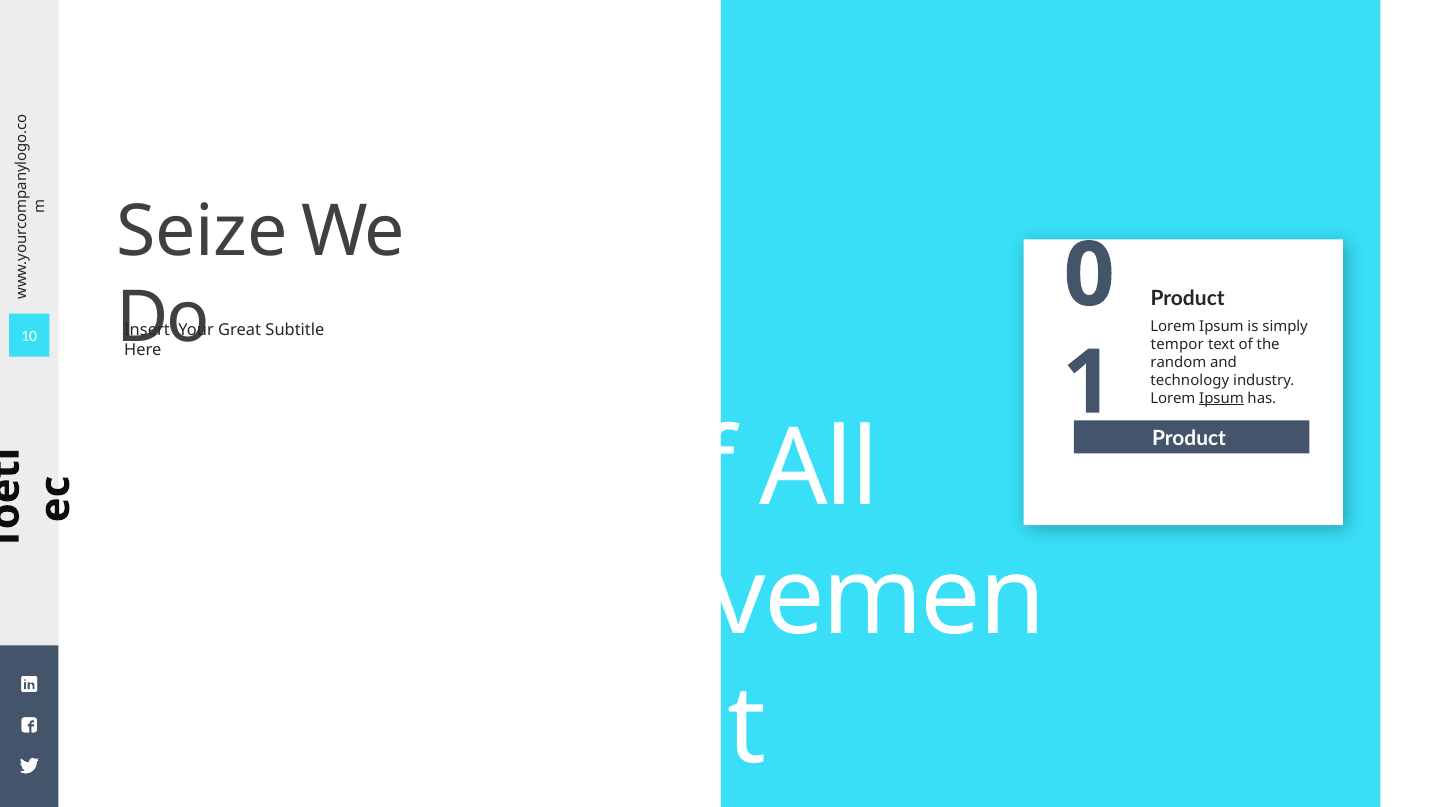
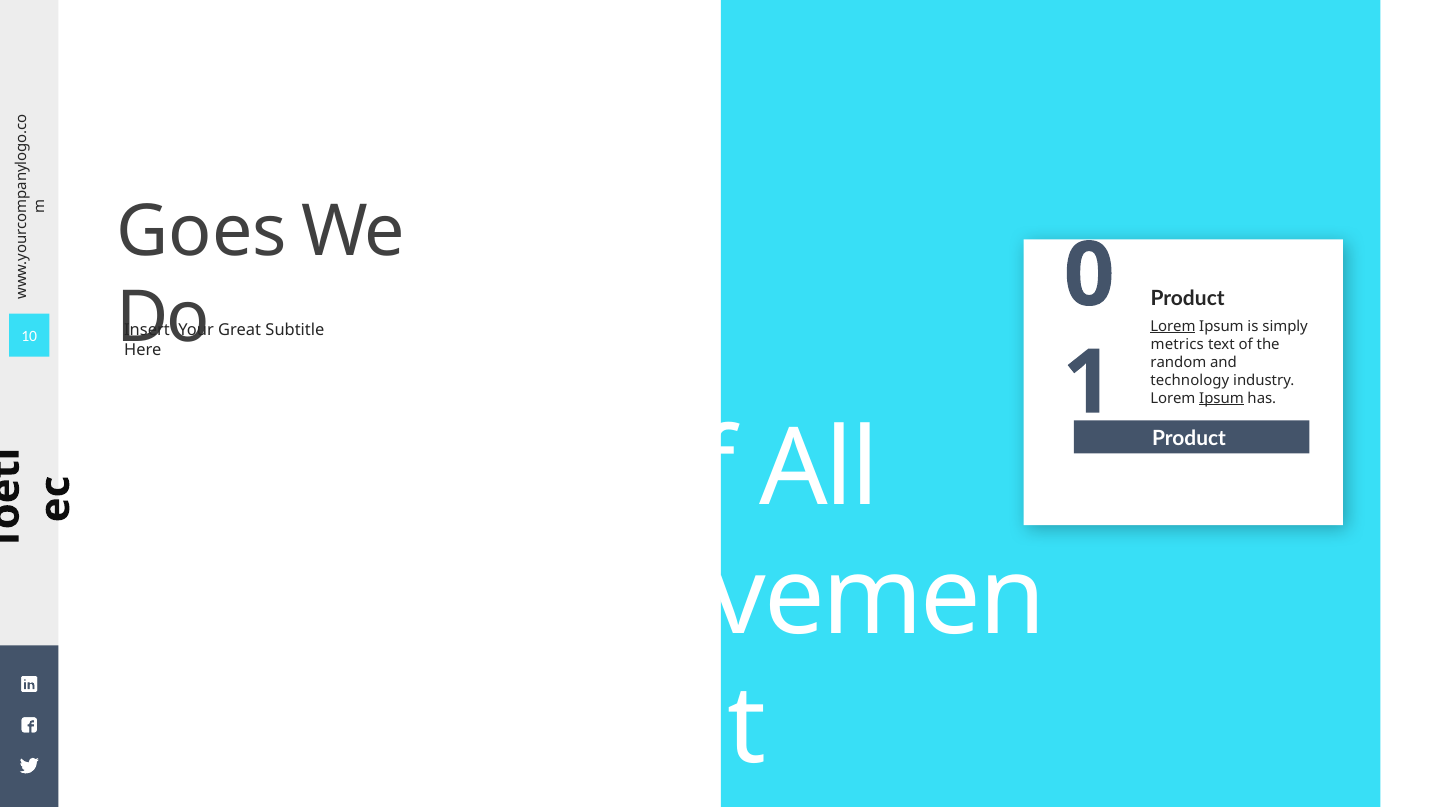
Seize: Seize -> Goes (202, 232)
Lorem underline: none -> present (1173, 327)
tempor: tempor -> metrics (1177, 345)
